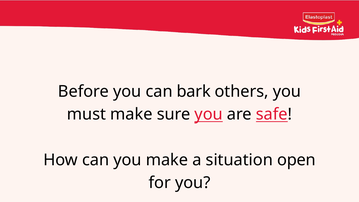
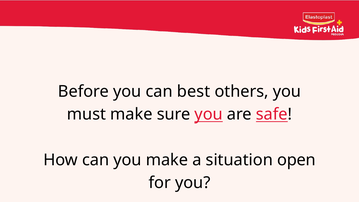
bark: bark -> best (194, 91)
